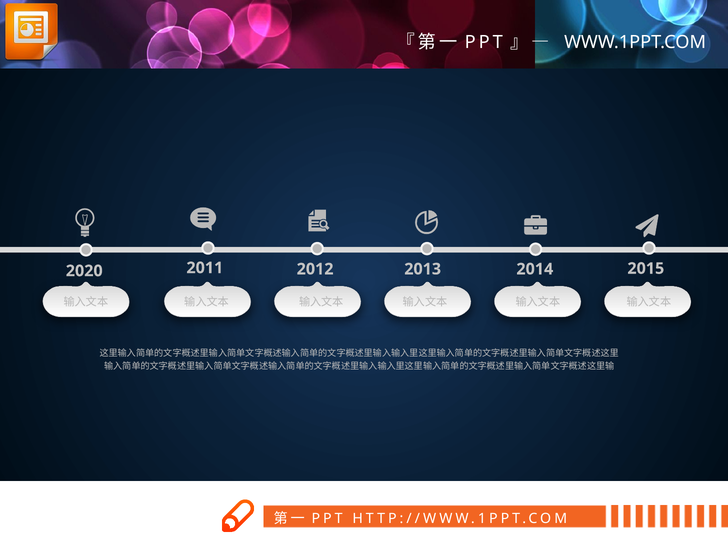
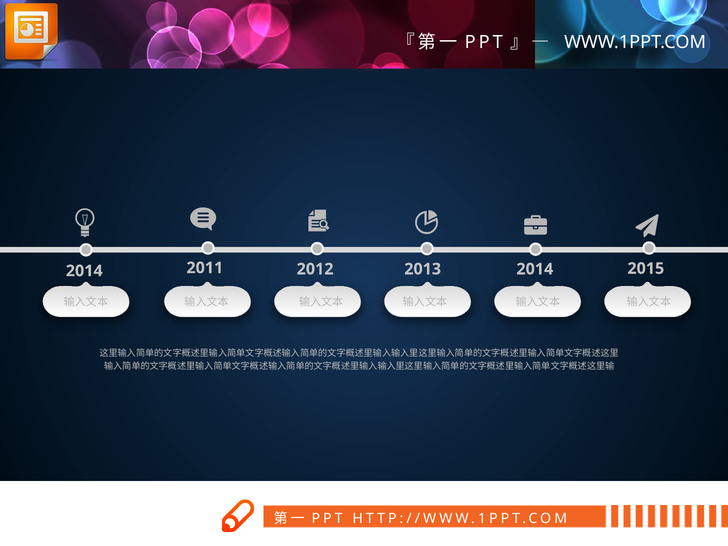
2020: 2020 -> 2014 (84, 271)
